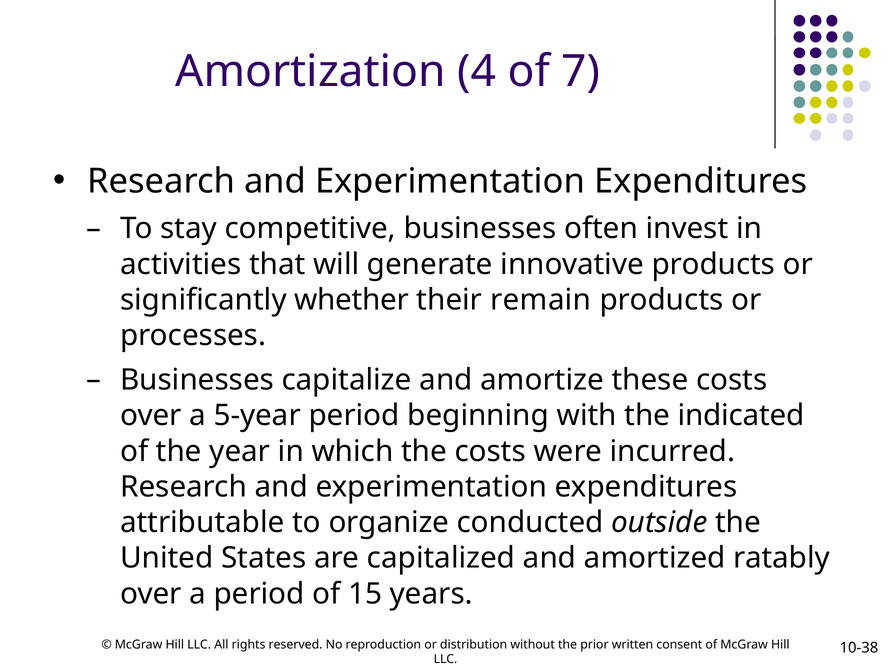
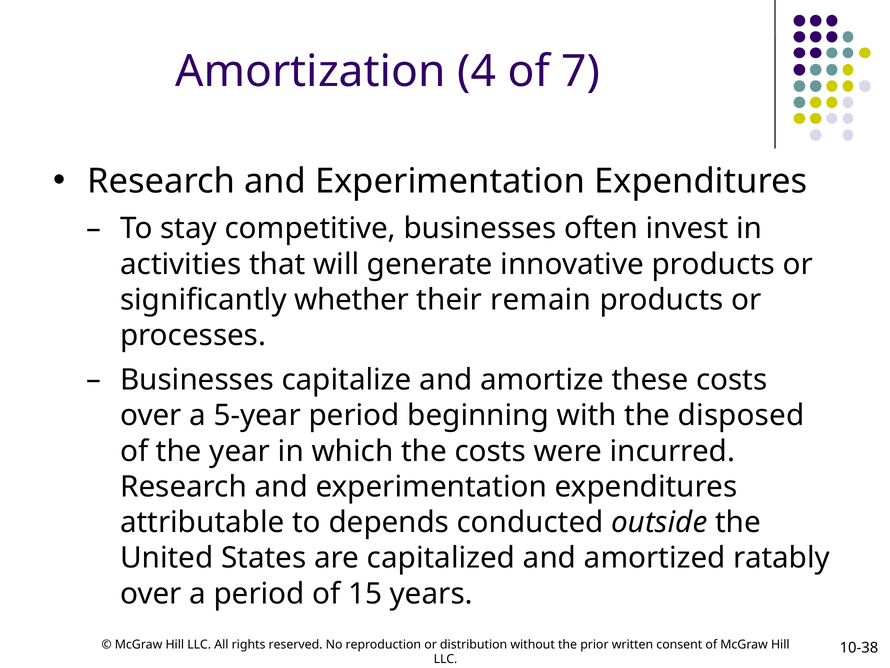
indicated: indicated -> disposed (741, 415)
organize: organize -> depends (389, 522)
